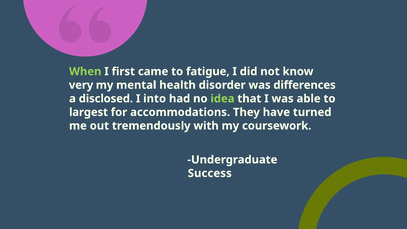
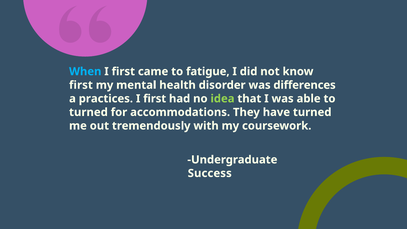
When colour: light green -> light blue (85, 71)
very: very -> first (81, 85)
disclosed: disclosed -> practices (106, 99)
into: into -> first (155, 99)
largest: largest -> turned (88, 112)
